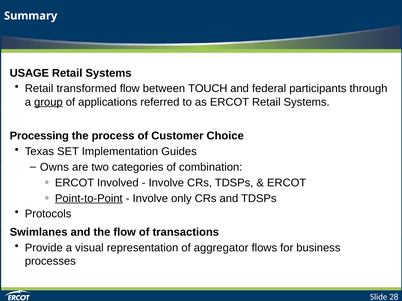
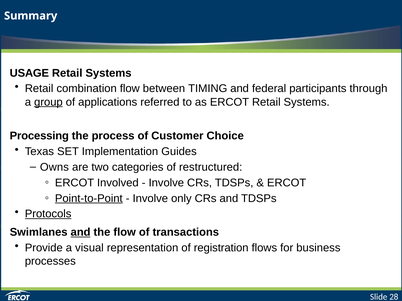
transformed: transformed -> combination (87, 89)
TOUCH: TOUCH -> TIMING (208, 89)
combination: combination -> restructured (211, 167)
Protocols underline: none -> present (48, 214)
and underline: none -> present (81, 233)
aggregator: aggregator -> registration (221, 248)
